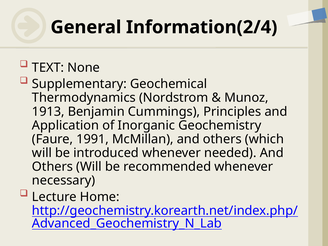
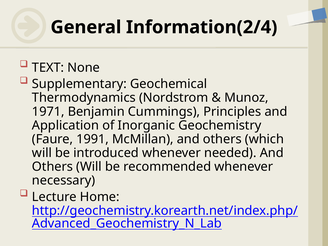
1913: 1913 -> 1971 (48, 112)
